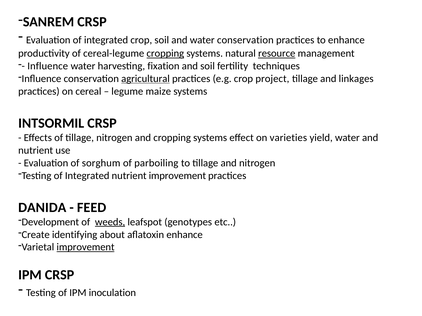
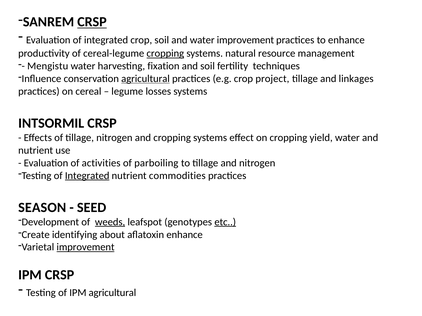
CRSP underline: none -> present (92, 22)
water conservation: conservation -> improvement (245, 40)
resource underline: present -> none (277, 53)
Influence: Influence -> Mengistu (48, 66)
maize: maize -> losses (158, 91)
on varieties: varieties -> cropping (288, 138)
sorghum: sorghum -> activities (101, 163)
Integrated underline: none -> present (87, 176)
nutrient improvement: improvement -> commodities (177, 176)
DANIDA: DANIDA -> SEASON (42, 208)
FEED: FEED -> SEED (92, 208)
etc underline: none -> present (225, 222)
IPM inoculation: inoculation -> agricultural (112, 293)
